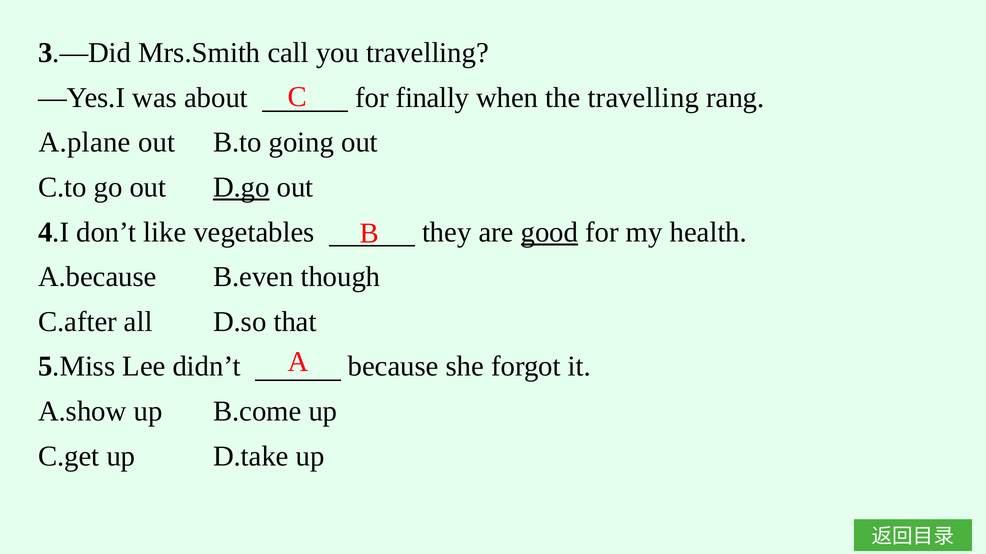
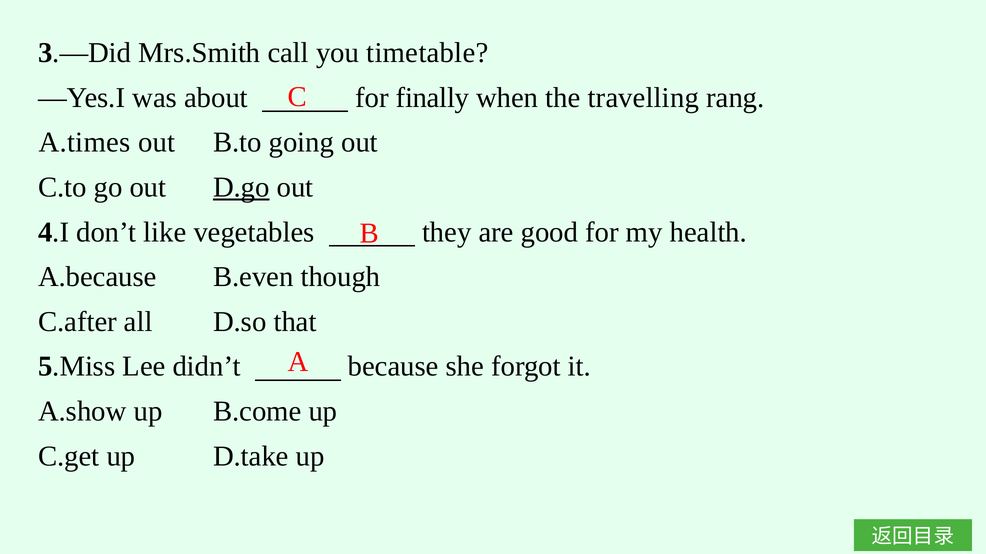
you travelling: travelling -> timetable (427, 53)
A.plane: A.plane -> A.times (85, 143)
good underline: present -> none (549, 232)
